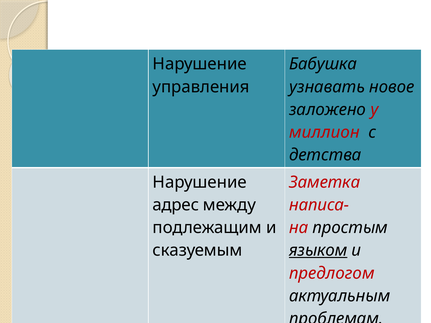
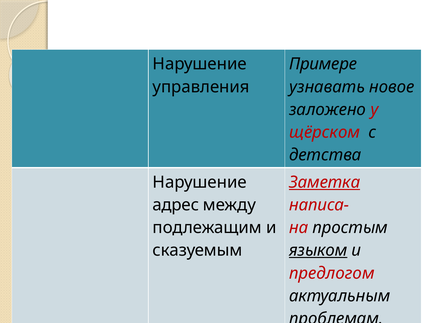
Бабушка: Бабушка -> Примере (323, 64)
миллион: миллион -> щёрском (325, 132)
Заметка underline: none -> present (325, 182)
